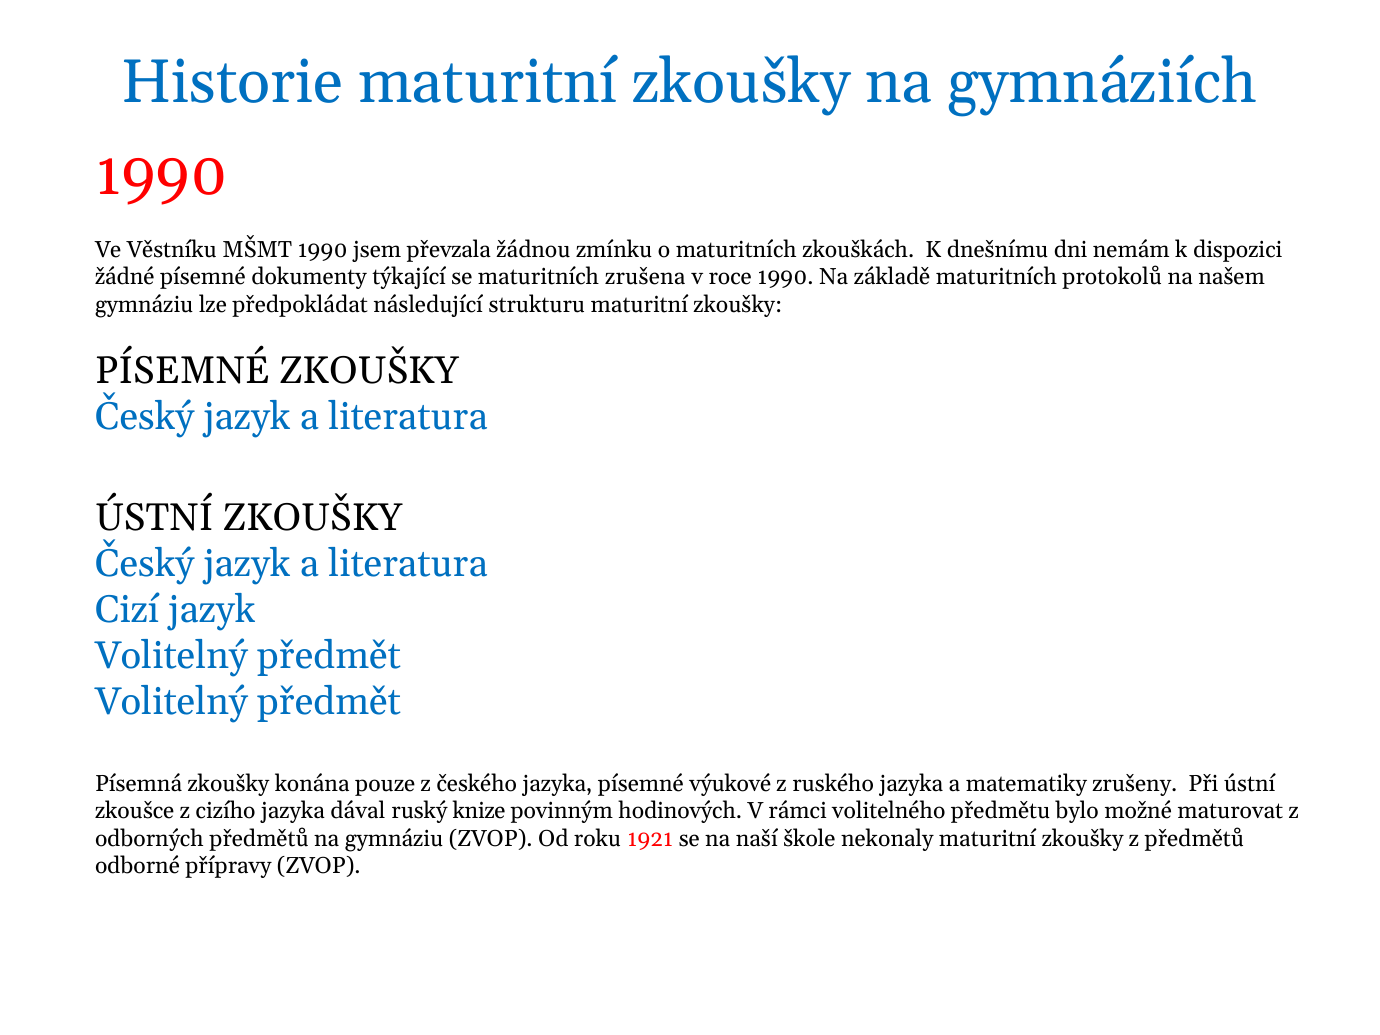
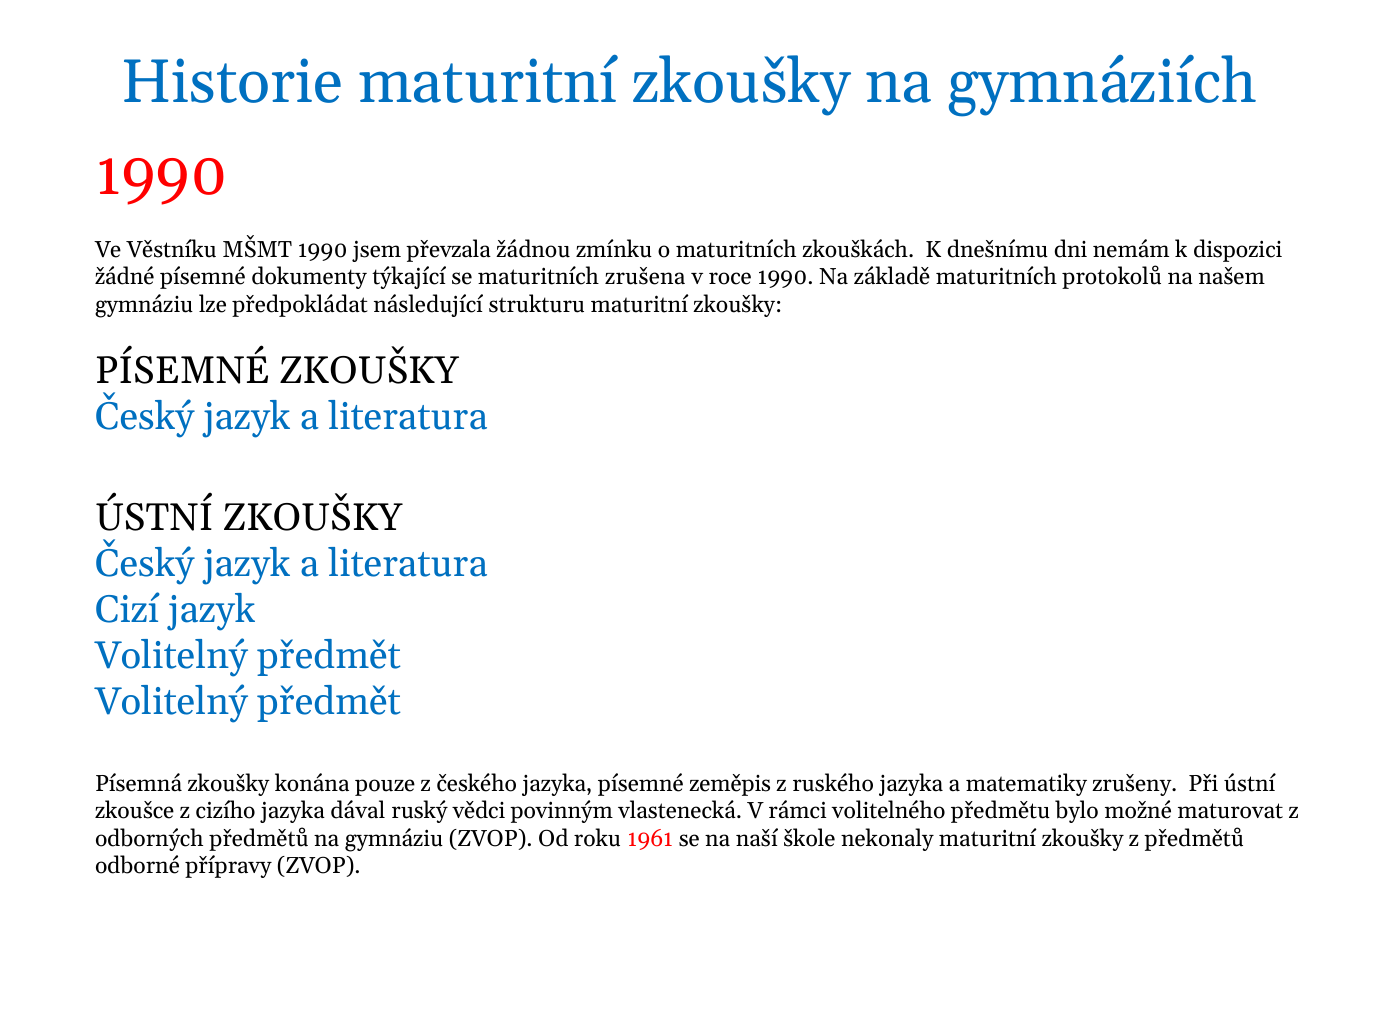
výukové: výukové -> zeměpis (730, 783)
knize: knize -> vědci (479, 811)
hodinových: hodinových -> vlastenecká (680, 811)
1921: 1921 -> 1961 (650, 839)
